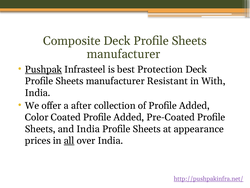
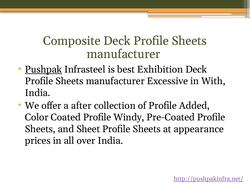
Protection: Protection -> Exhibition (160, 69)
Resistant: Resistant -> Excessive (167, 81)
Coated Profile Added: Added -> Windy (129, 117)
and India: India -> Sheet (88, 129)
all underline: present -> none (69, 140)
